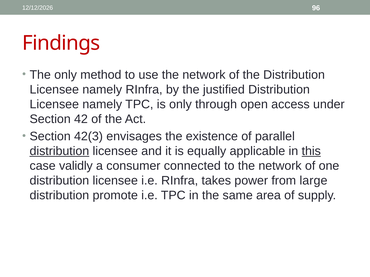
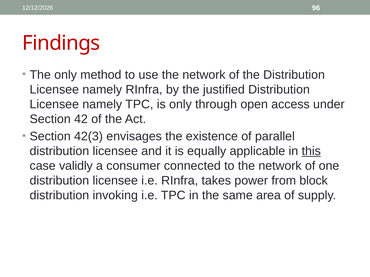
distribution underline: present -> none (59, 151)
large: large -> block (314, 181)
promote: promote -> invoking (115, 196)
